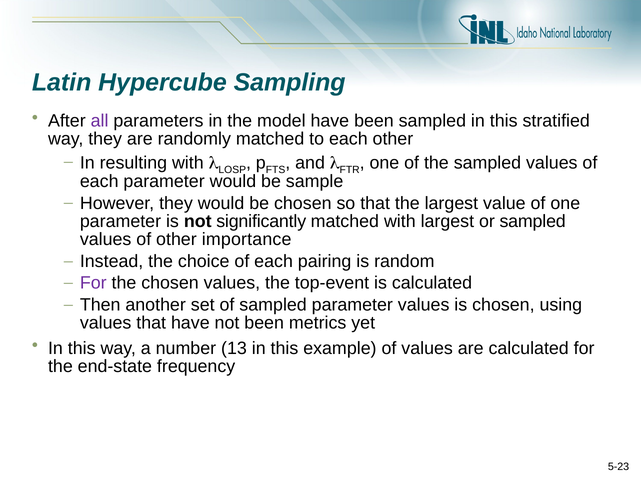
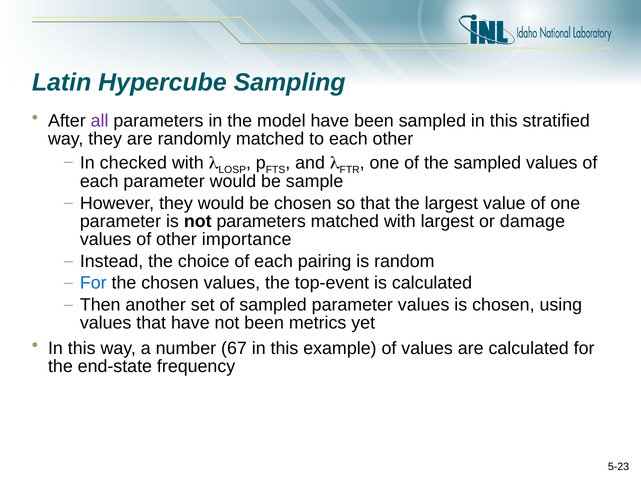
resulting: resulting -> checked (133, 163)
not significantly: significantly -> parameters (261, 221)
or sampled: sampled -> damage (532, 221)
For colour: purple -> blue (93, 283)
13: 13 -> 67 (234, 348)
